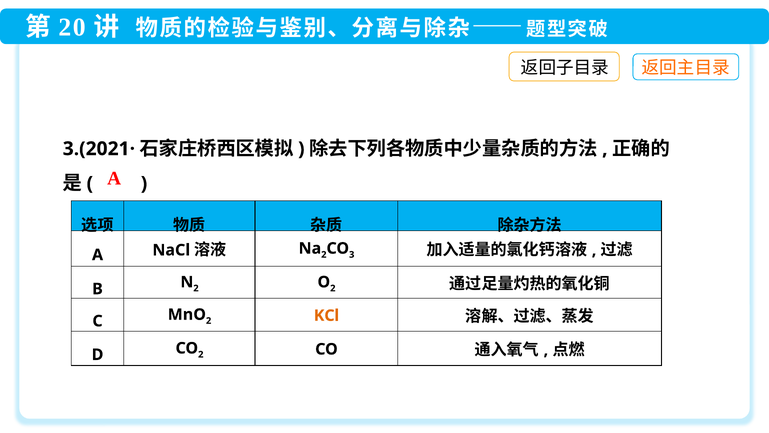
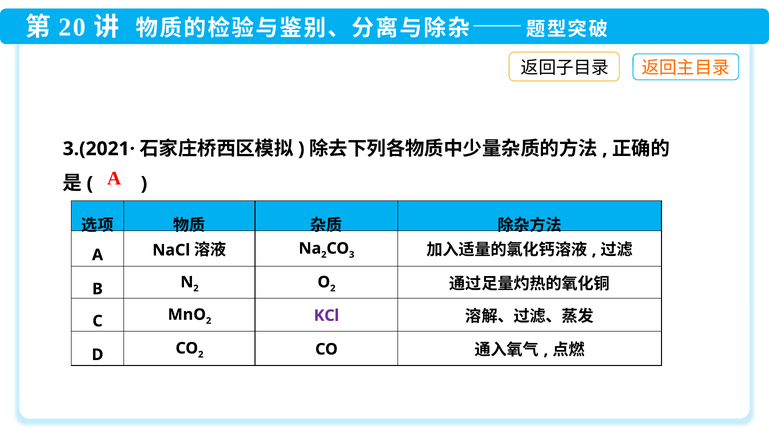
KCl colour: orange -> purple (327, 315)
